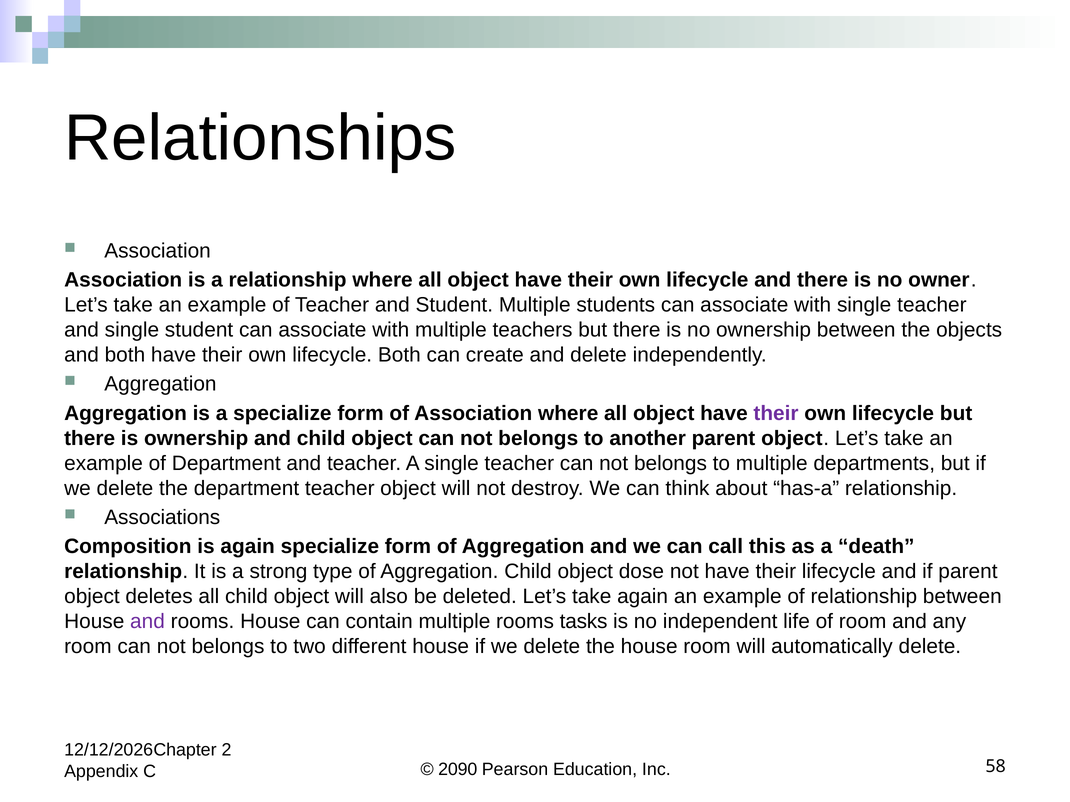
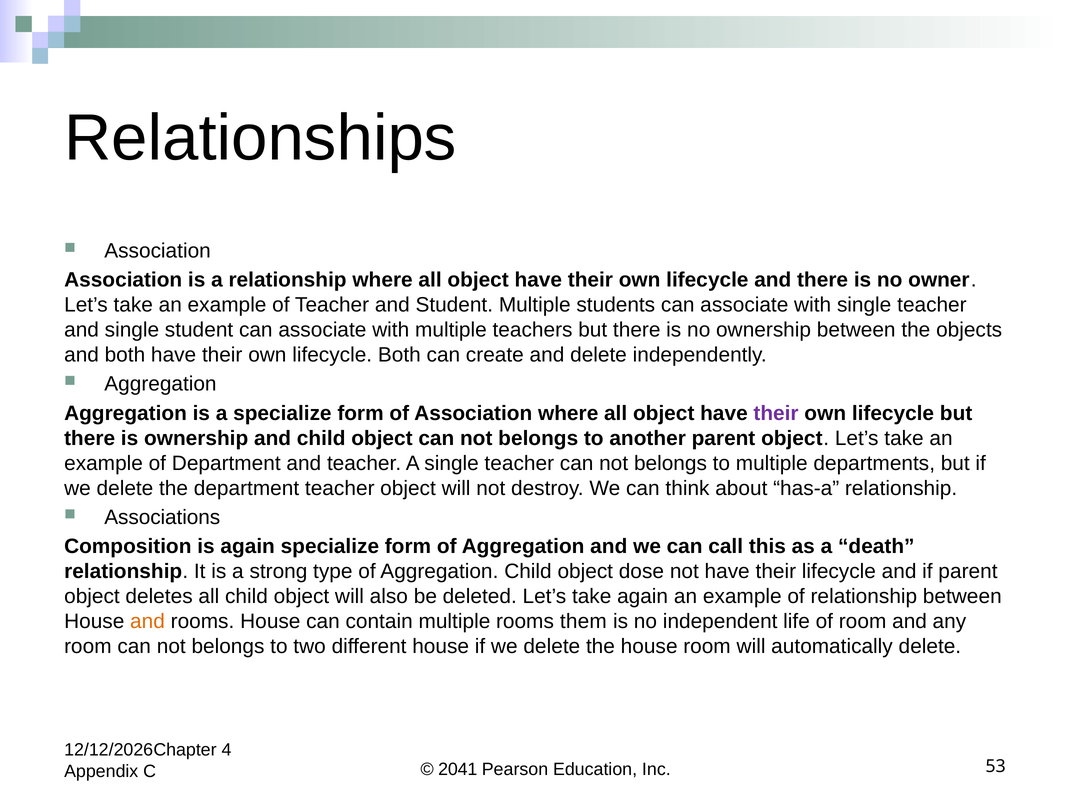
and colour: purple -> orange (147, 622)
tasks: tasks -> them (583, 622)
2: 2 -> 4 (226, 750)
2090: 2090 -> 2041 (458, 770)
58: 58 -> 53 (996, 767)
